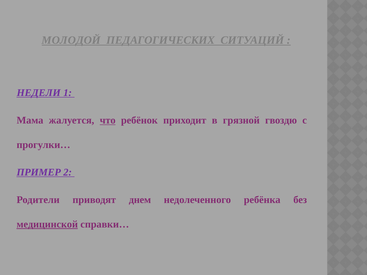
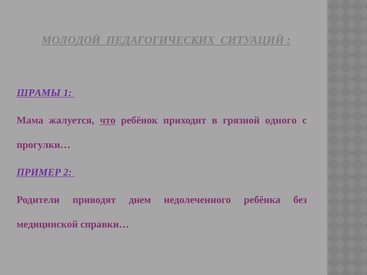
НЕДЕЛИ: НЕДЕЛИ -> ШРАМЫ (39, 93)
гвоздю: гвоздю -> одного (281, 120)
медицинской underline: present -> none (47, 224)
